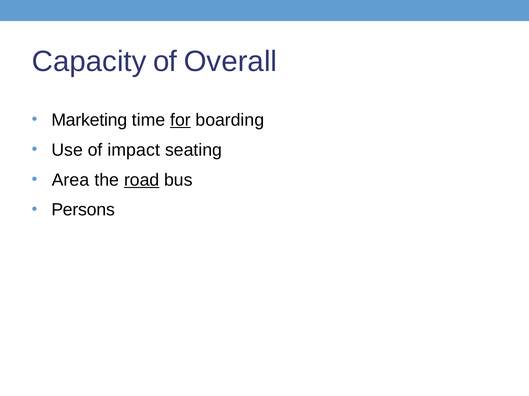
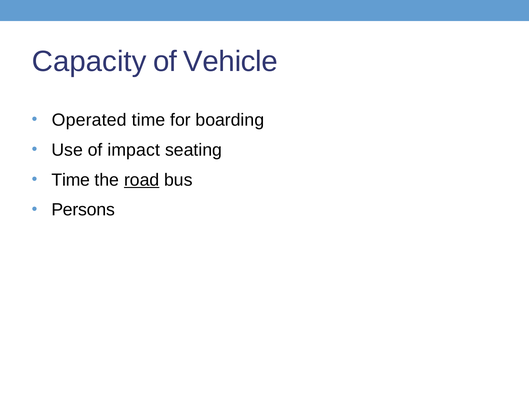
Overall: Overall -> Vehicle (231, 62)
Marketing: Marketing -> Operated (89, 120)
for underline: present -> none (180, 120)
Area: Area -> Time (71, 180)
